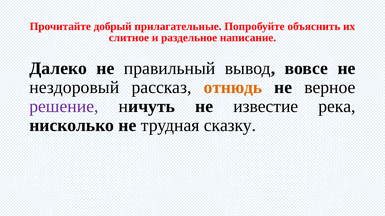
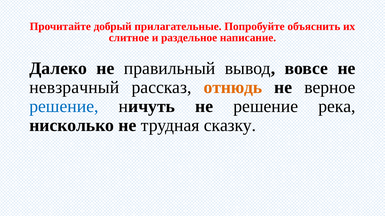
нездоровый: нездоровый -> невзрачный (74, 88)
решение colour: purple -> blue (64, 107)
не известие: известие -> решение (266, 107)
